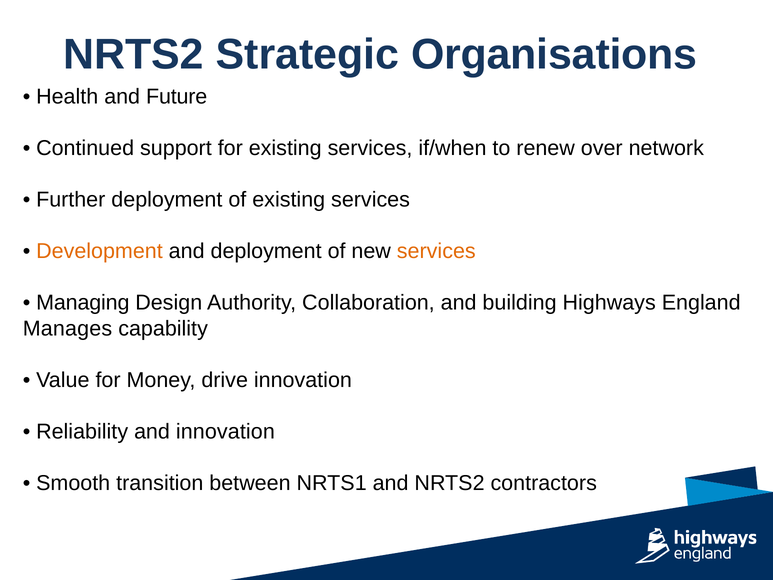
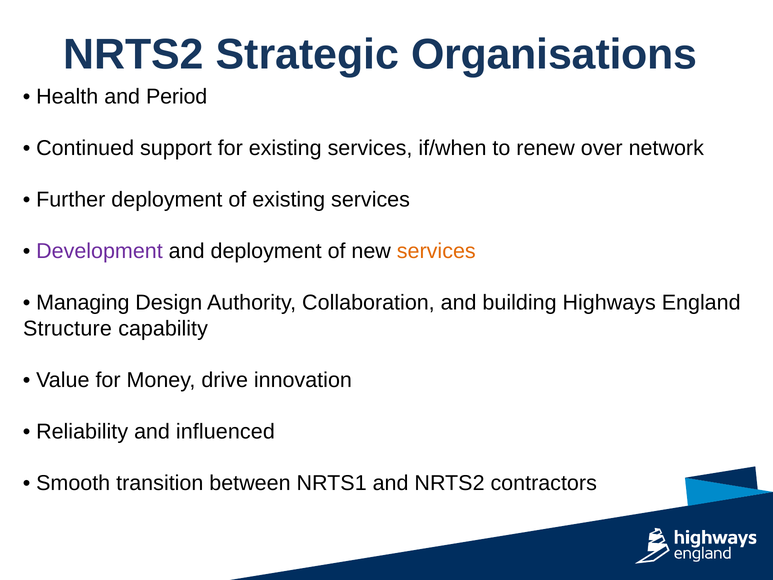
Future: Future -> Period (177, 96)
Development colour: orange -> purple (99, 251)
Manages: Manages -> Structure (67, 328)
and innovation: innovation -> influenced (225, 432)
